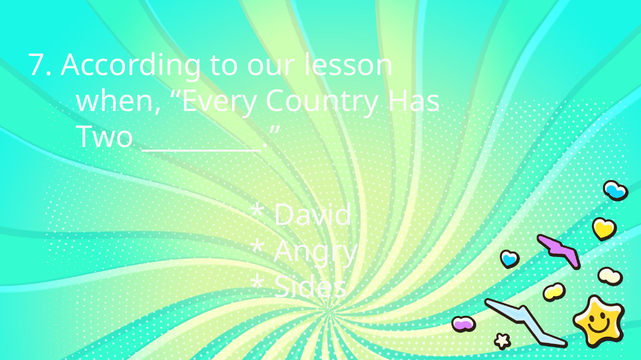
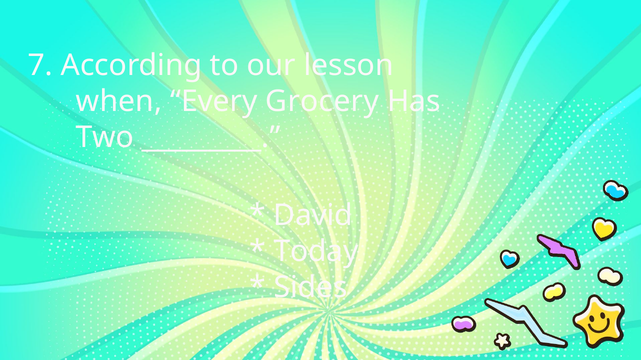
Country: Country -> Grocery (322, 102)
Angry: Angry -> Today (316, 252)
